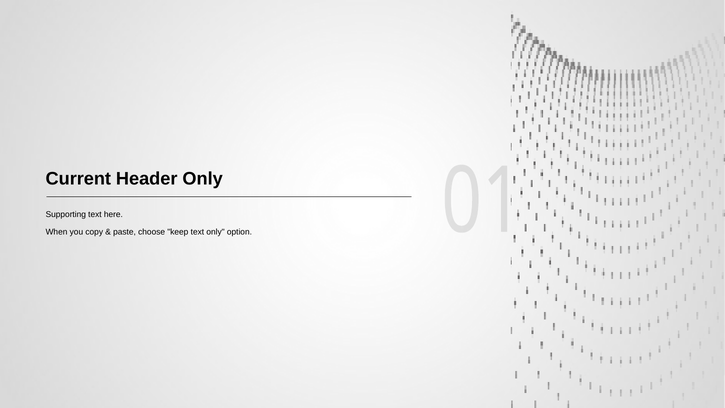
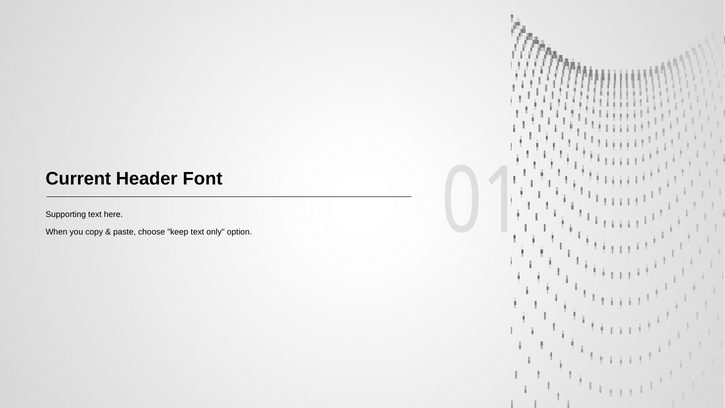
Header Only: Only -> Font (203, 179)
